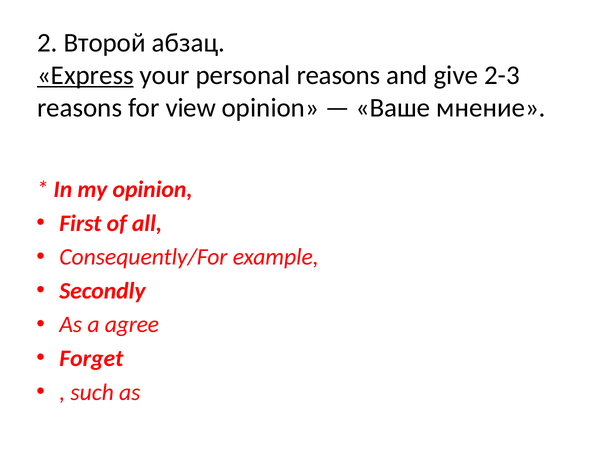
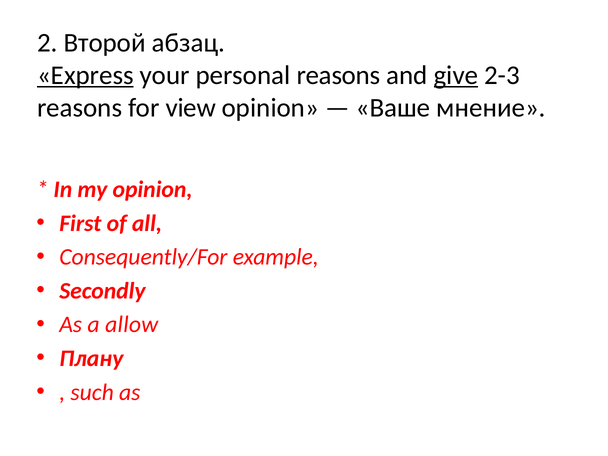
give underline: none -> present (456, 75)
agree: agree -> allow (132, 325)
Forget: Forget -> Плану (91, 358)
